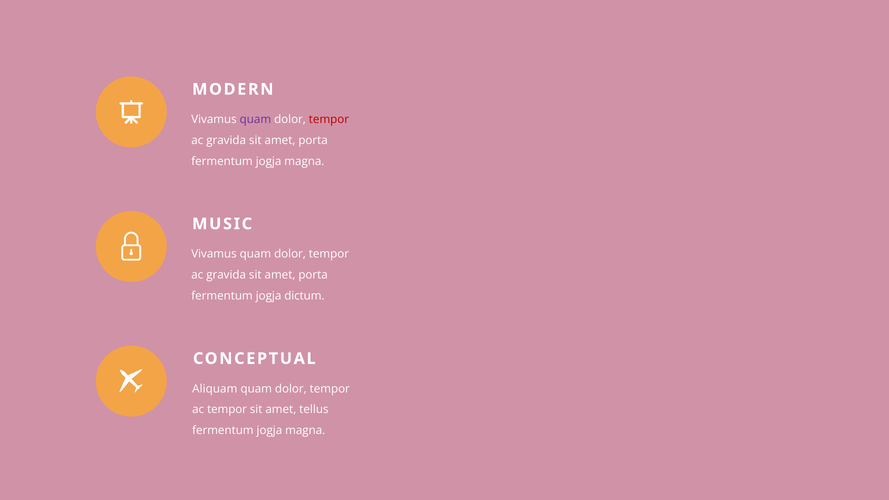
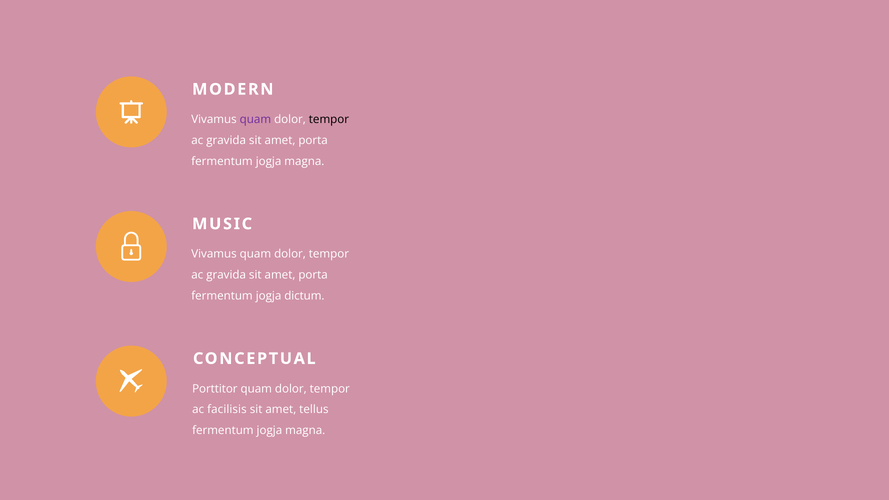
tempor colour: red -> black (329, 120)
Aliquam: Aliquam -> Porttitor (215, 389)
ac tempor: tempor -> facilisis (227, 410)
